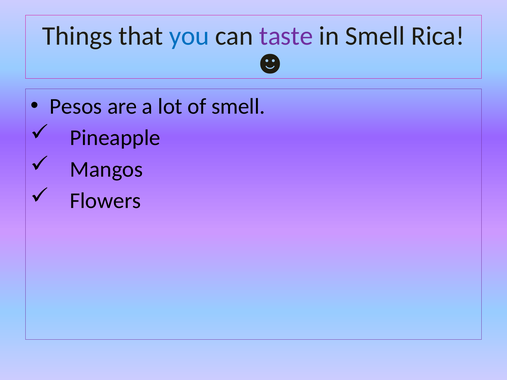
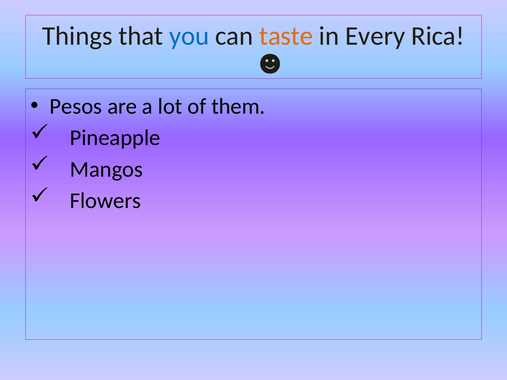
taste colour: purple -> orange (286, 36)
in Smell: Smell -> Every (375, 36)
of smell: smell -> them (238, 106)
